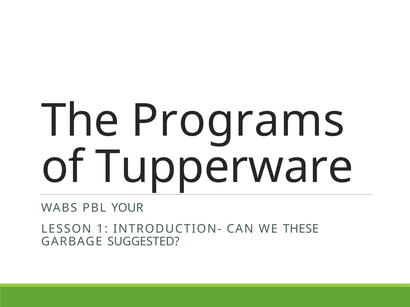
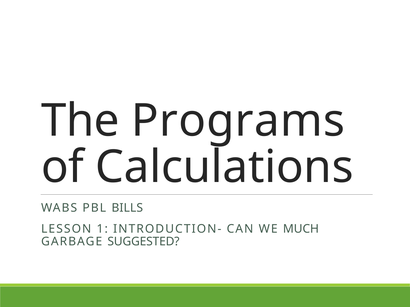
Tupperware: Tupperware -> Calculations (224, 168)
YOUR: YOUR -> BILLS (127, 208)
THESE: THESE -> MUCH (301, 229)
